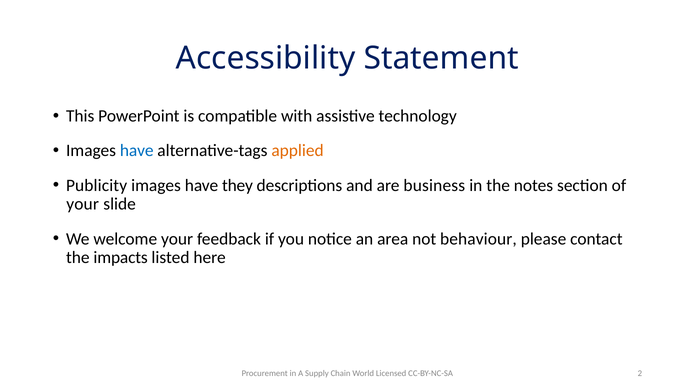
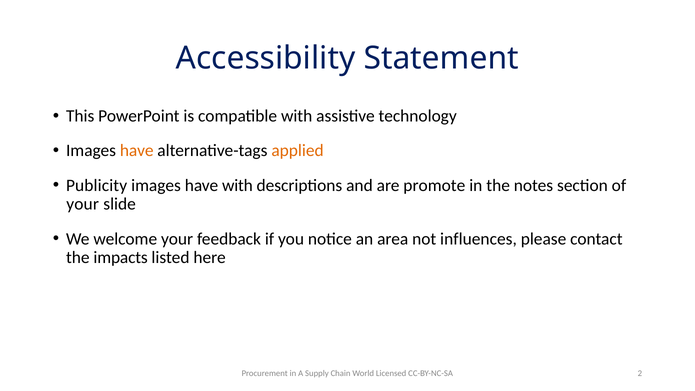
have colour: blue -> orange (137, 151)
have they: they -> with (237, 185)
business: business -> promote (434, 185)
behaviour: behaviour -> influences (478, 239)
